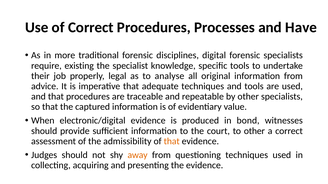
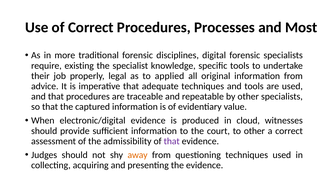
Have: Have -> Most (301, 28)
analyse: analyse -> applied (169, 76)
bond: bond -> cloud (248, 121)
that colour: orange -> purple (172, 142)
